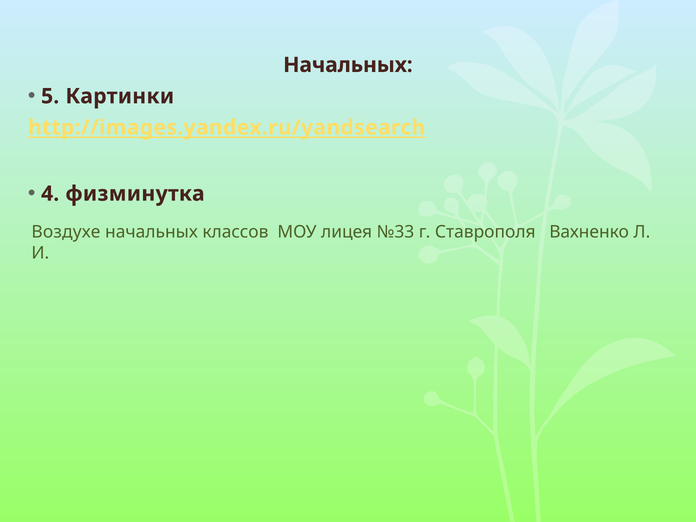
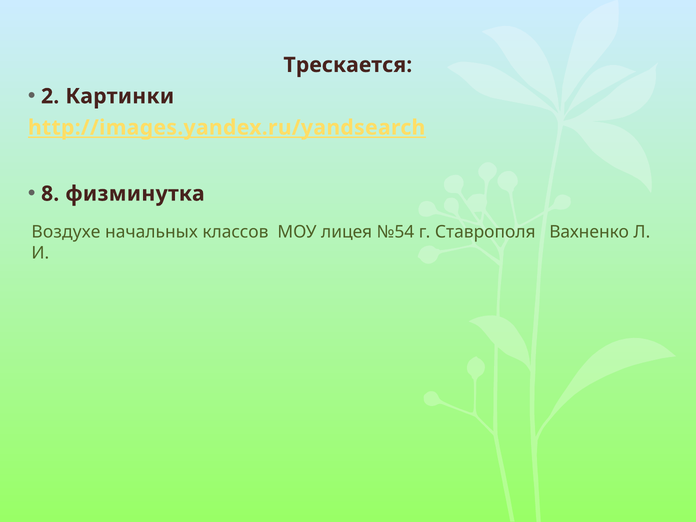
Начальных: Начальных -> Трескается (348, 65)
5: 5 -> 2 (50, 96)
4: 4 -> 8 (50, 194)
№33: №33 -> №54 (395, 232)
